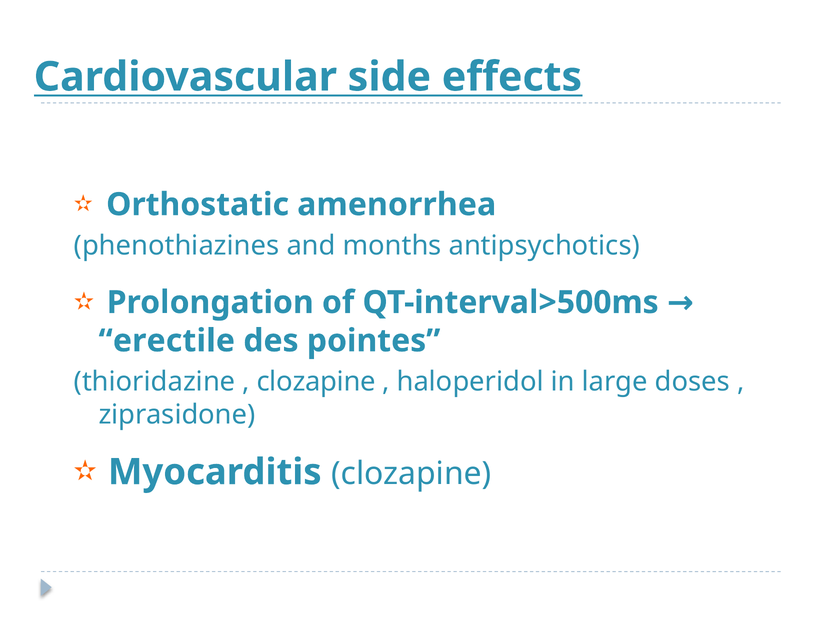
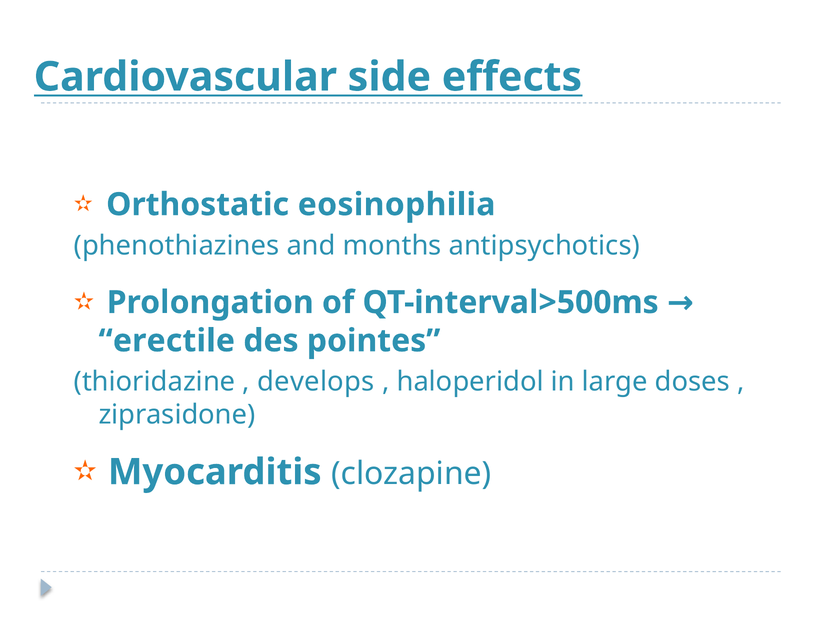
amenorrhea: amenorrhea -> eosinophilia (397, 204)
clozapine: clozapine -> develops (316, 382)
